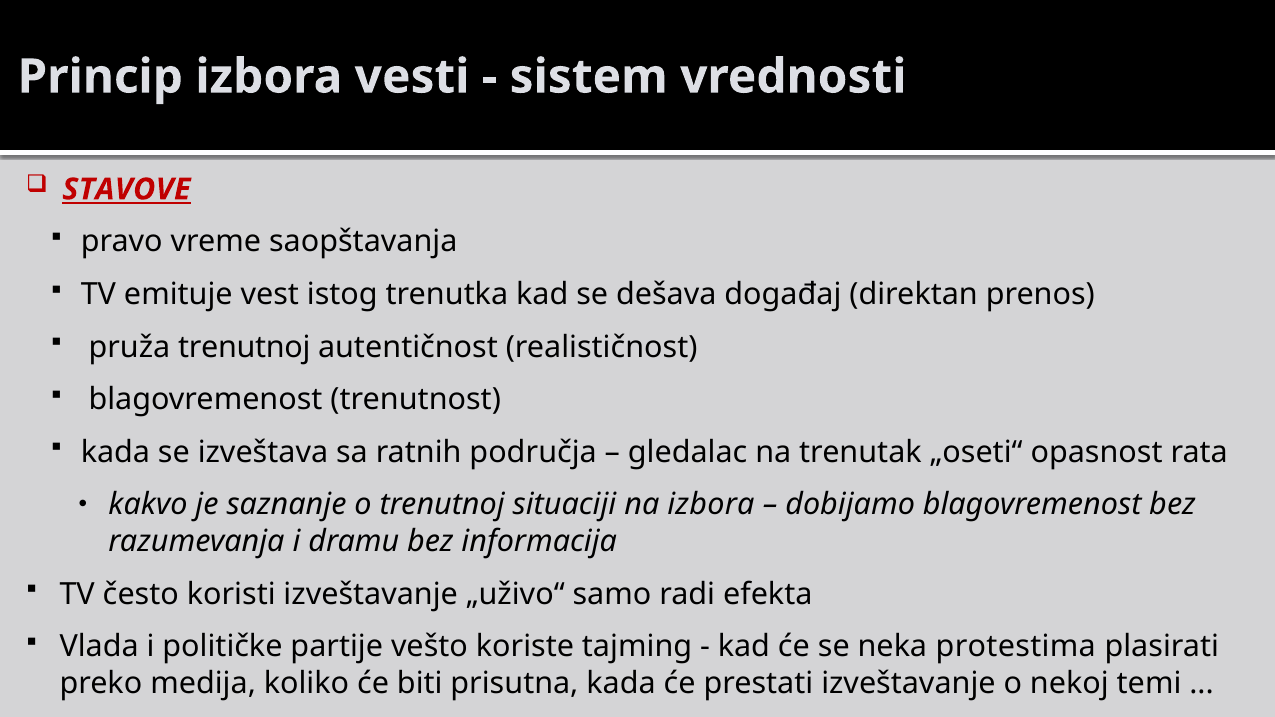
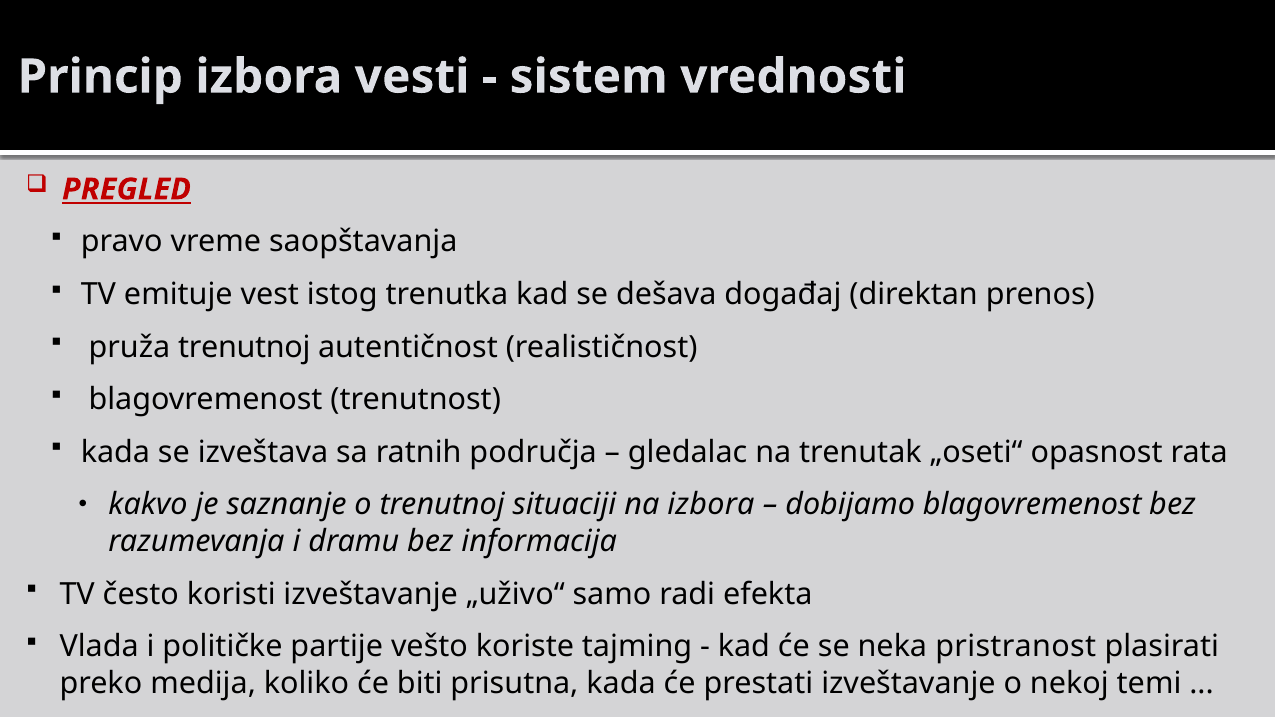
STAVOVE: STAVOVE -> PREGLED (126, 189)
protestima: protestima -> pristranost (1016, 647)
